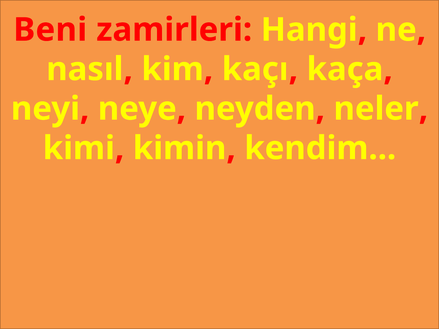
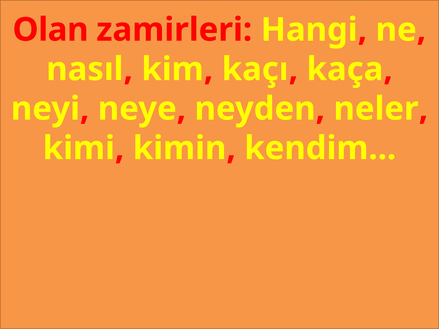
Beni: Beni -> Olan (51, 30)
